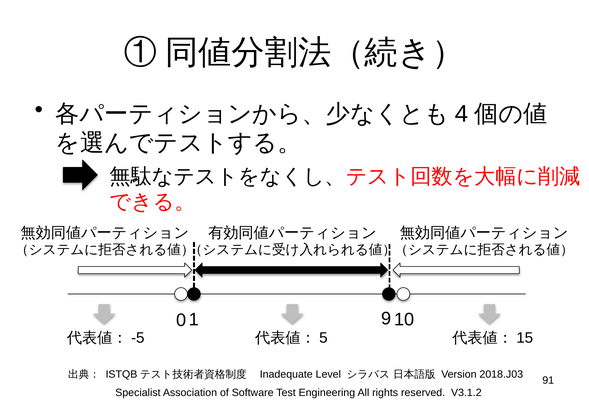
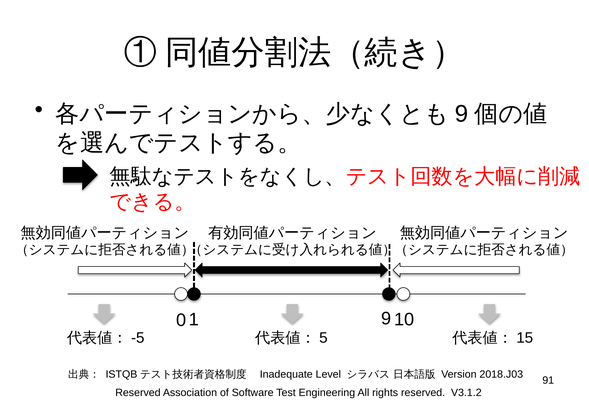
4: 4 -> 9 (462, 114)
Specialist: Specialist -> Reserved (138, 394)
